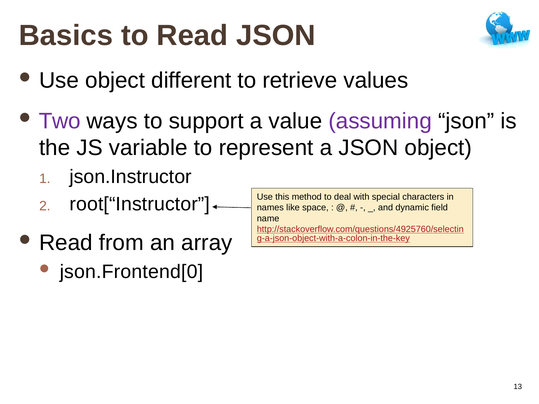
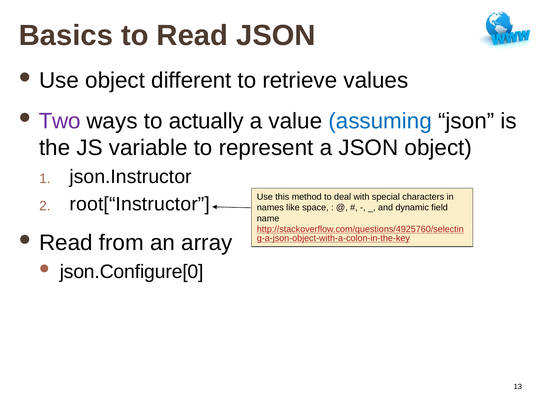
support: support -> actually (206, 121)
assuming colour: purple -> blue (380, 121)
json.Frontend[0: json.Frontend[0 -> json.Configure[0 (132, 272)
